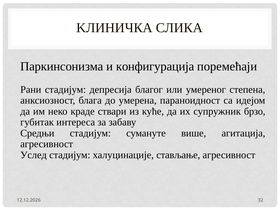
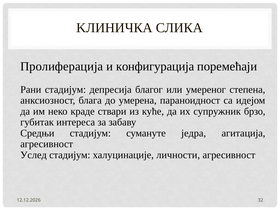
Паркинсонизма: Паркинсонизма -> Пролиферација (62, 66)
више: више -> једра (194, 133)
стављање: стављање -> личности (178, 155)
